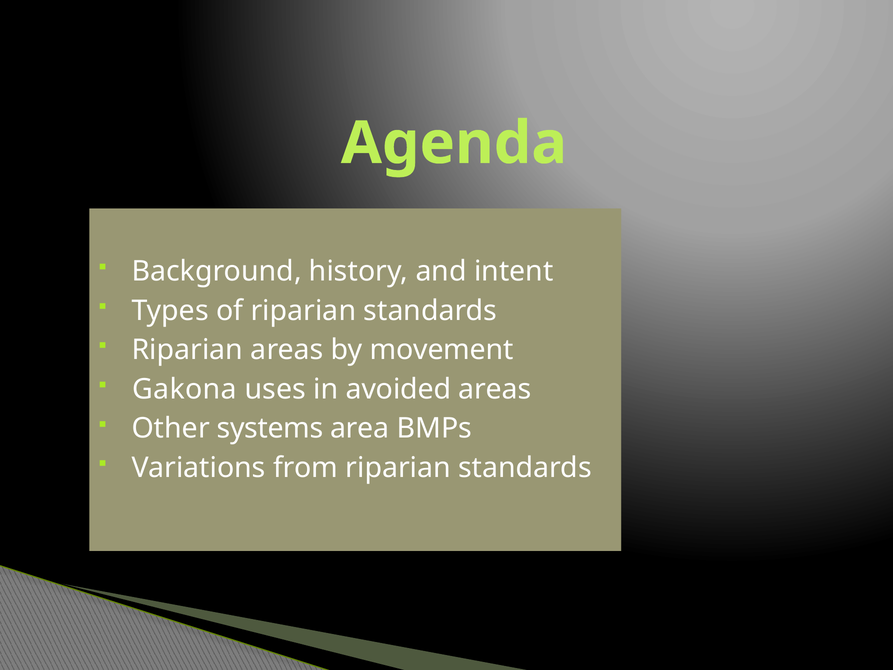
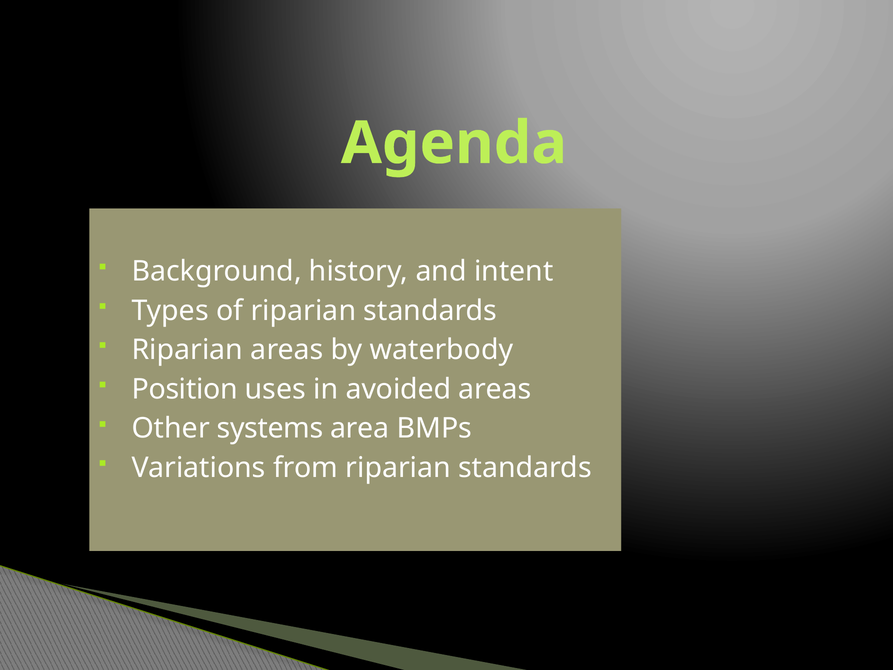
movement: movement -> waterbody (442, 350)
Gakona: Gakona -> Position (185, 389)
